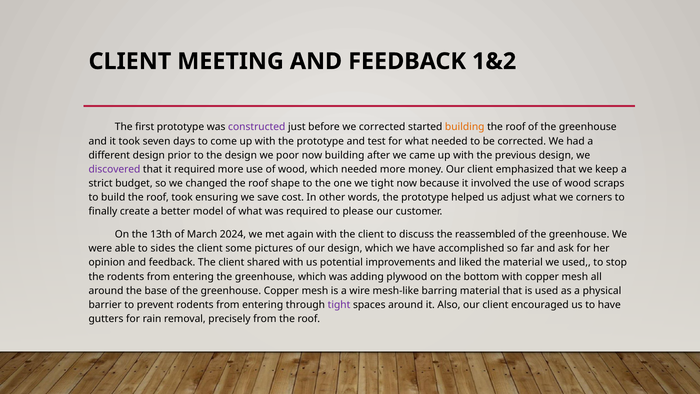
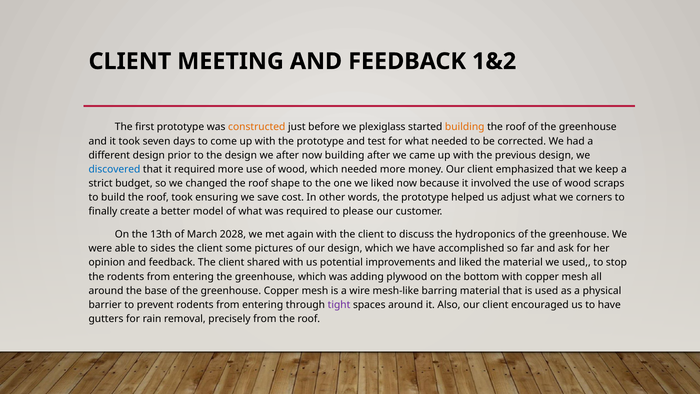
constructed colour: purple -> orange (257, 127)
we corrected: corrected -> plexiglass (382, 127)
we poor: poor -> after (288, 155)
discovered colour: purple -> blue (114, 169)
we tight: tight -> liked (382, 183)
2024: 2024 -> 2028 (233, 234)
reassembled: reassembled -> hydroponics (485, 234)
